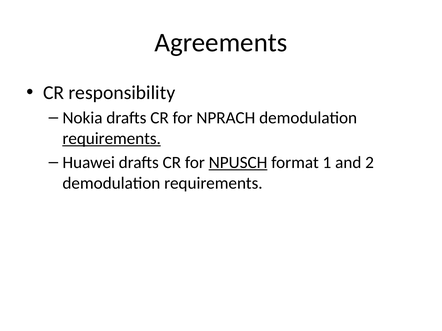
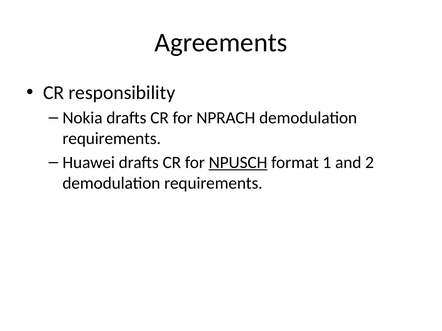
requirements underline: present -> none (112, 139)
